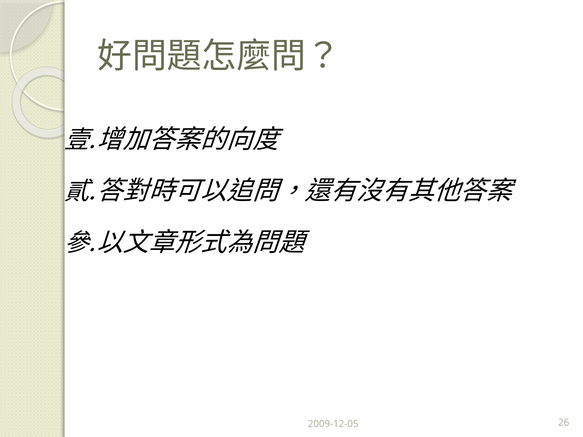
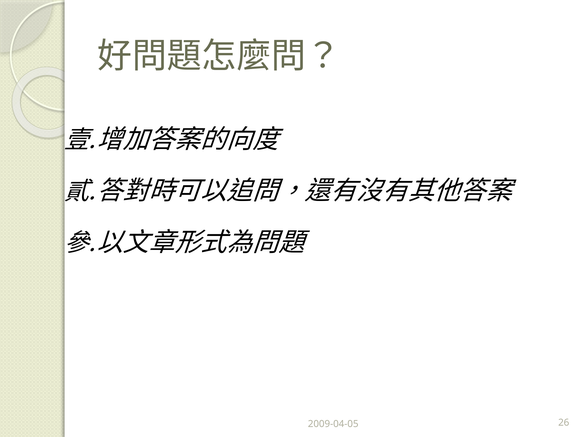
2009-12-05: 2009-12-05 -> 2009-04-05 (333, 424)
